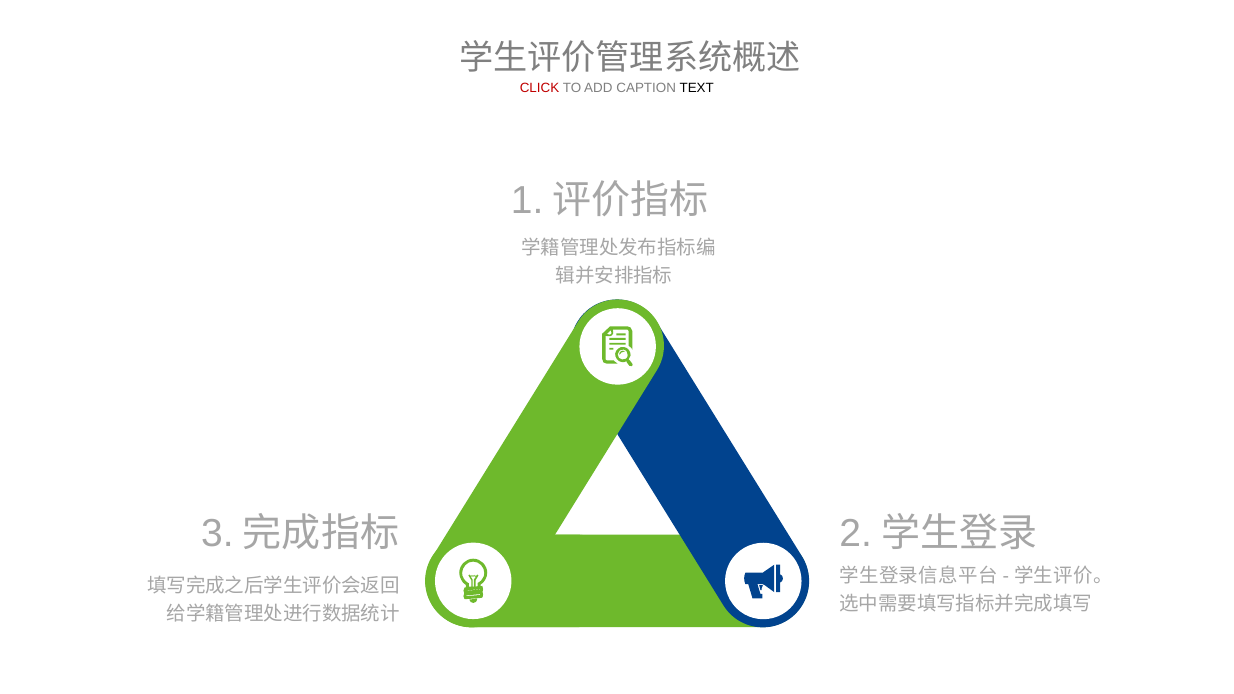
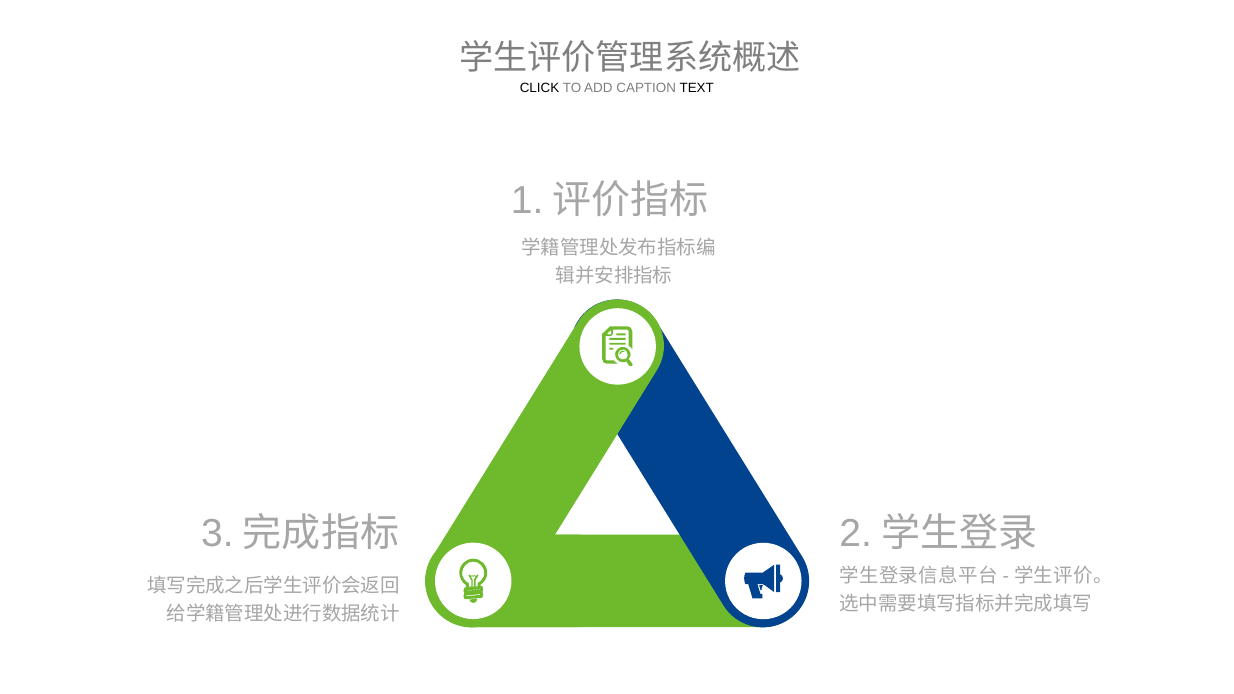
CLICK colour: red -> black (540, 88)
